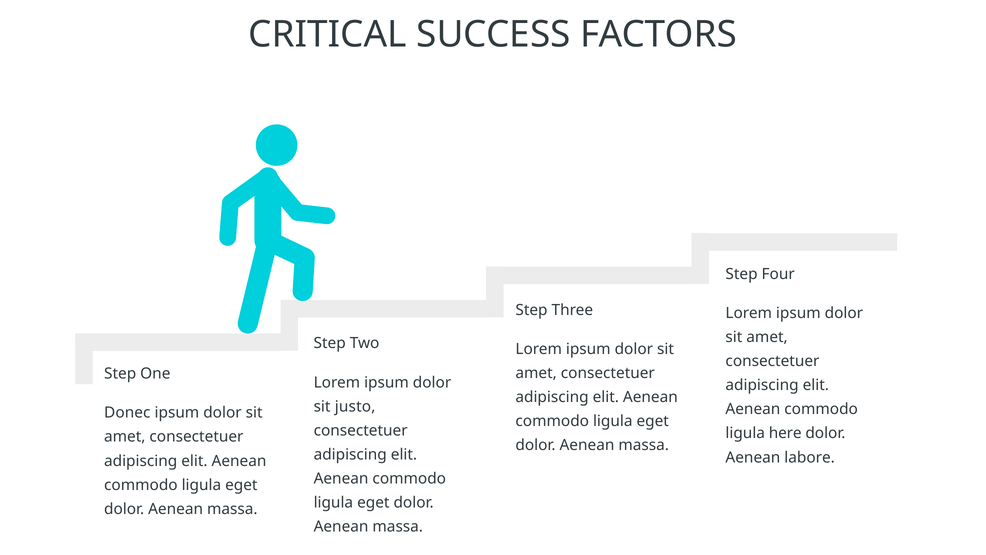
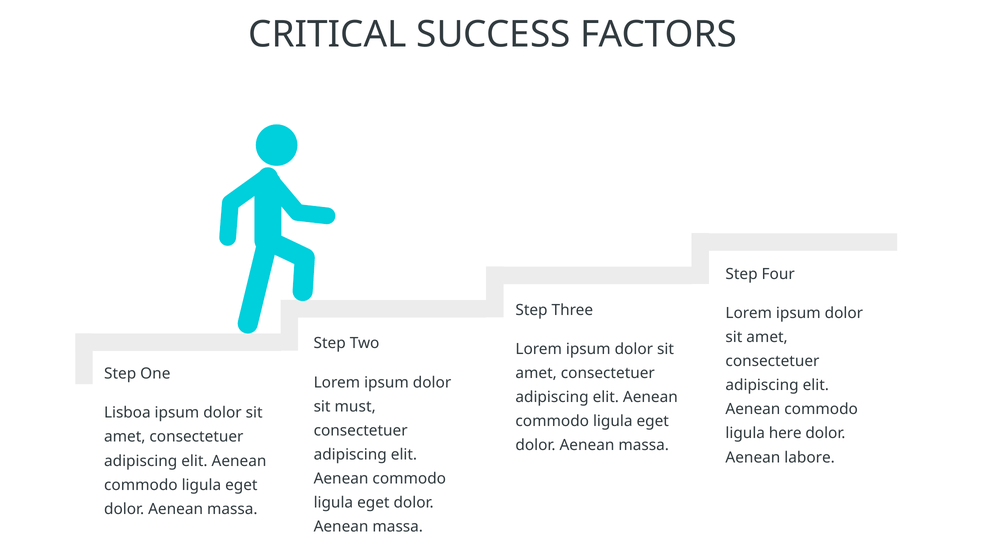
justo: justo -> must (355, 406)
Donec: Donec -> Lisboa (127, 413)
